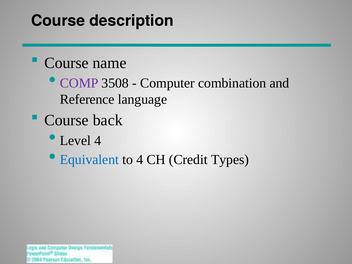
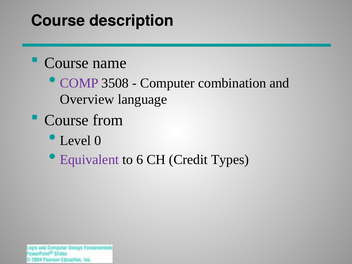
Reference: Reference -> Overview (87, 99)
back: back -> from (108, 120)
Level 4: 4 -> 0 (98, 140)
Equivalent colour: blue -> purple (89, 160)
to 4: 4 -> 6 (140, 160)
